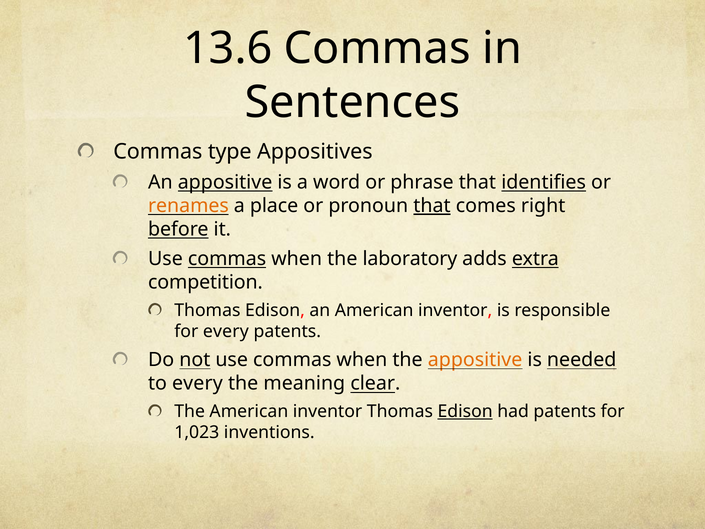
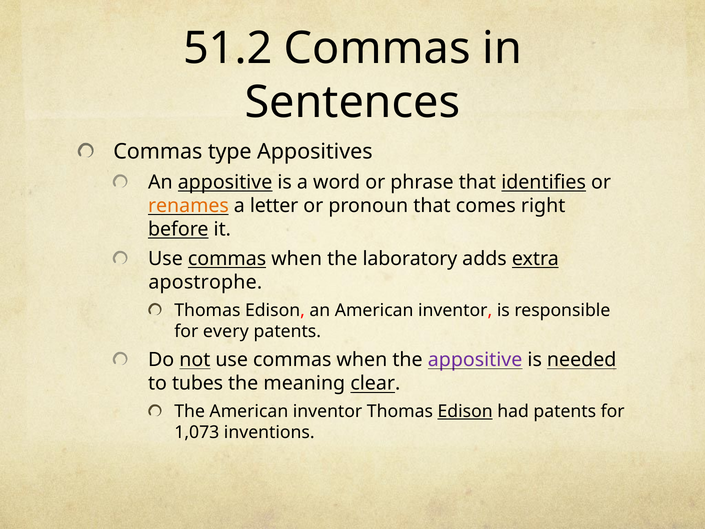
13.6: 13.6 -> 51.2 (228, 48)
place: place -> letter (274, 206)
that underline: present -> none (432, 206)
competition: competition -> apostrophe (205, 282)
appositive colour: orange -> purple (475, 360)
to every: every -> tubes (198, 383)
1,023: 1,023 -> 1,073 (197, 432)
